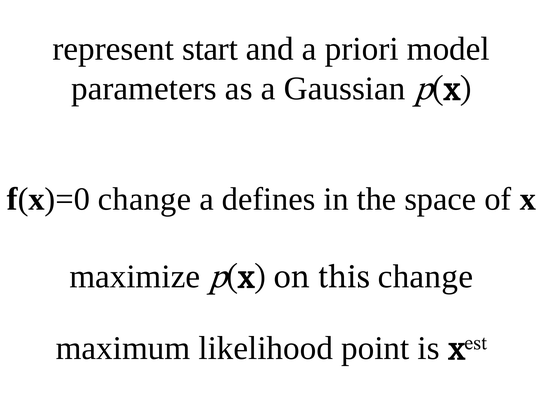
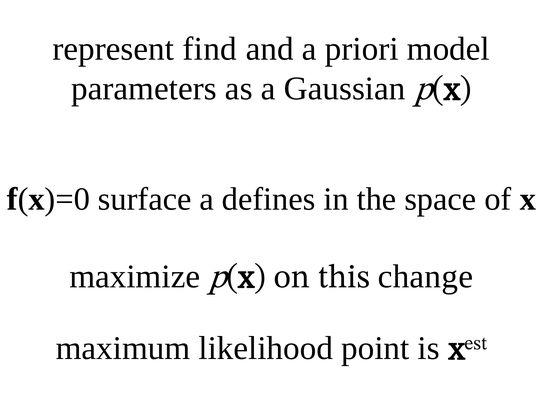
start: start -> find (210, 49)
f(x)=0 change: change -> surface (145, 199)
